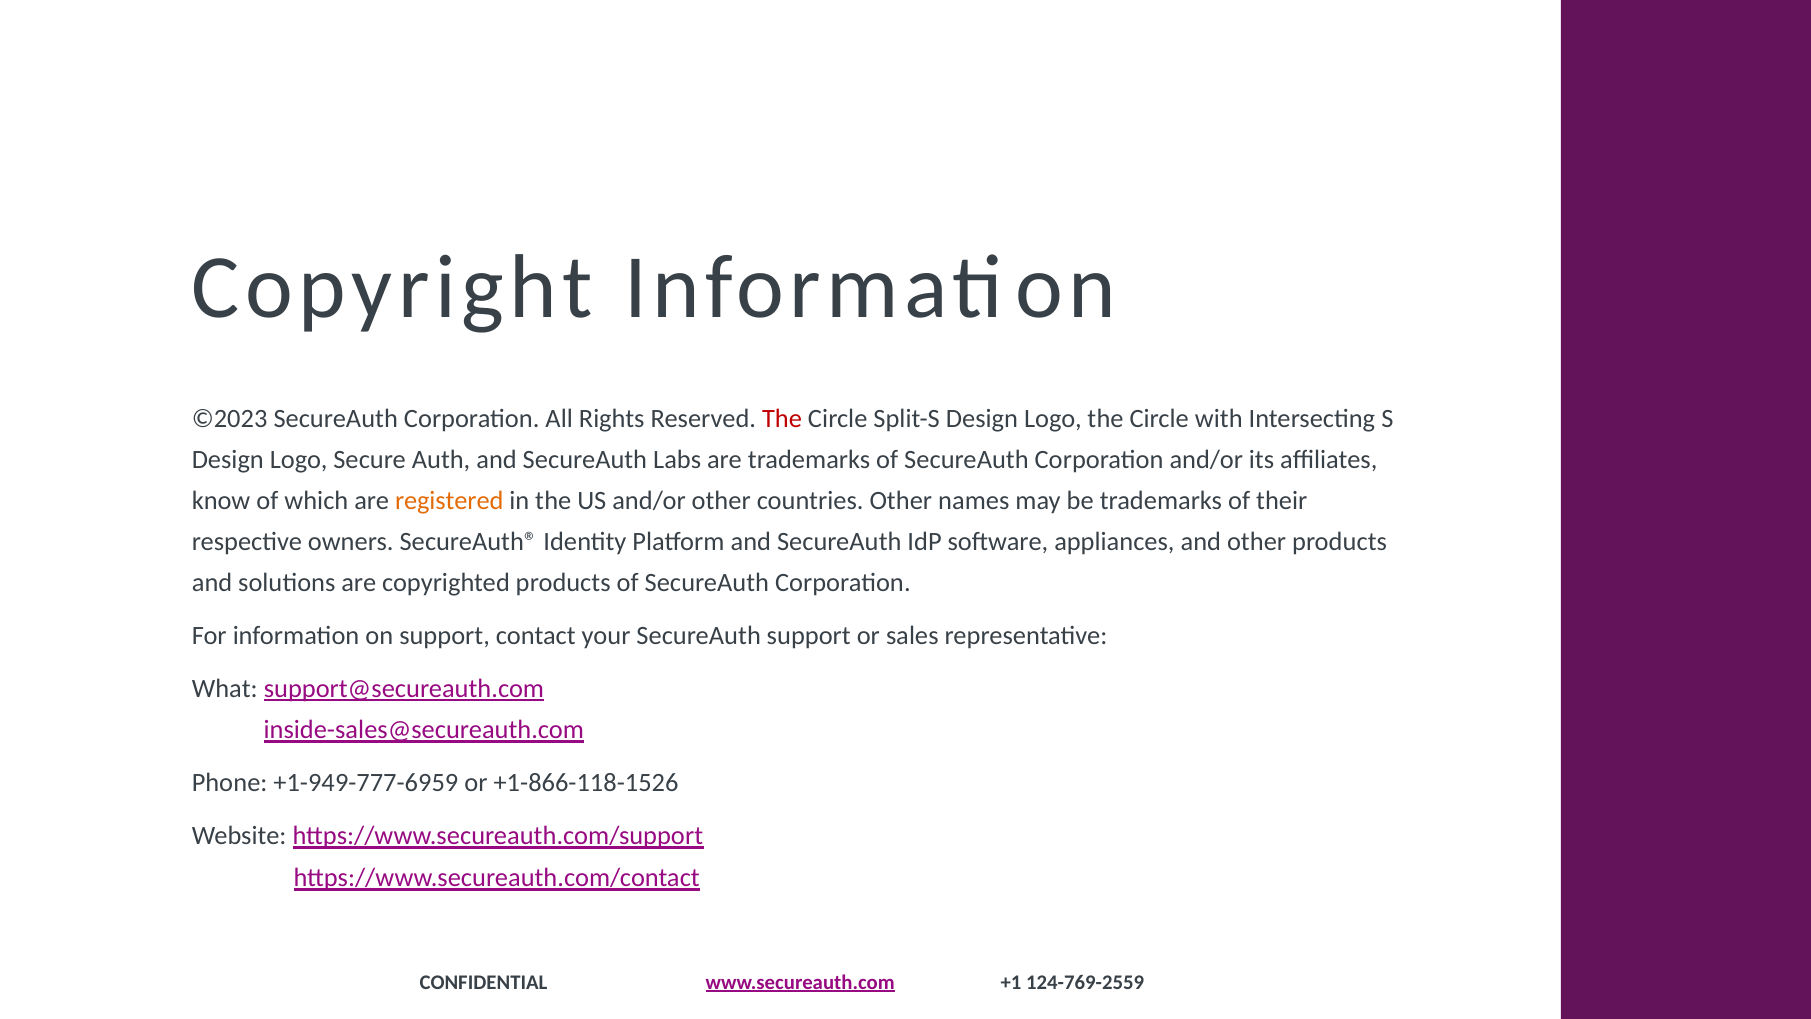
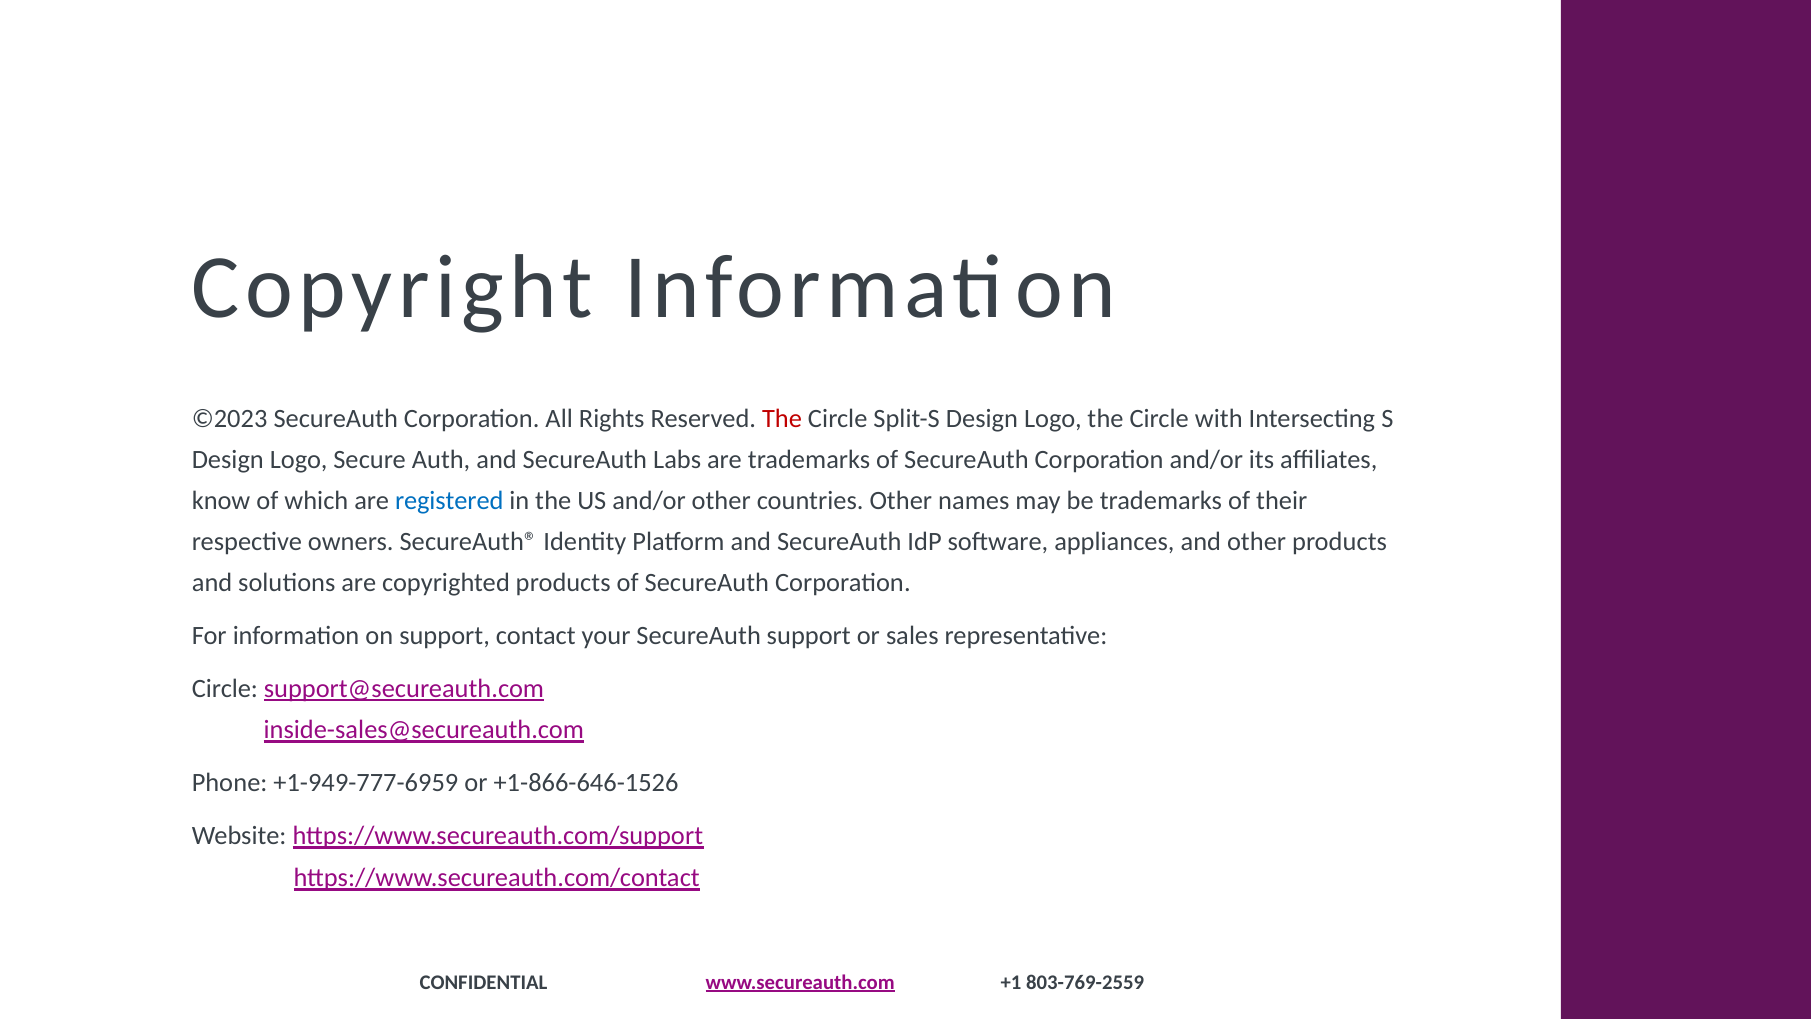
registered colour: orange -> blue (449, 501)
What: What -> Circle (225, 688)
+1-866-118-1526: +1-866-118-1526 -> +1-866-646-1526 (586, 783)
124-769-2559: 124-769-2559 -> 803-769-2559 (1085, 982)
